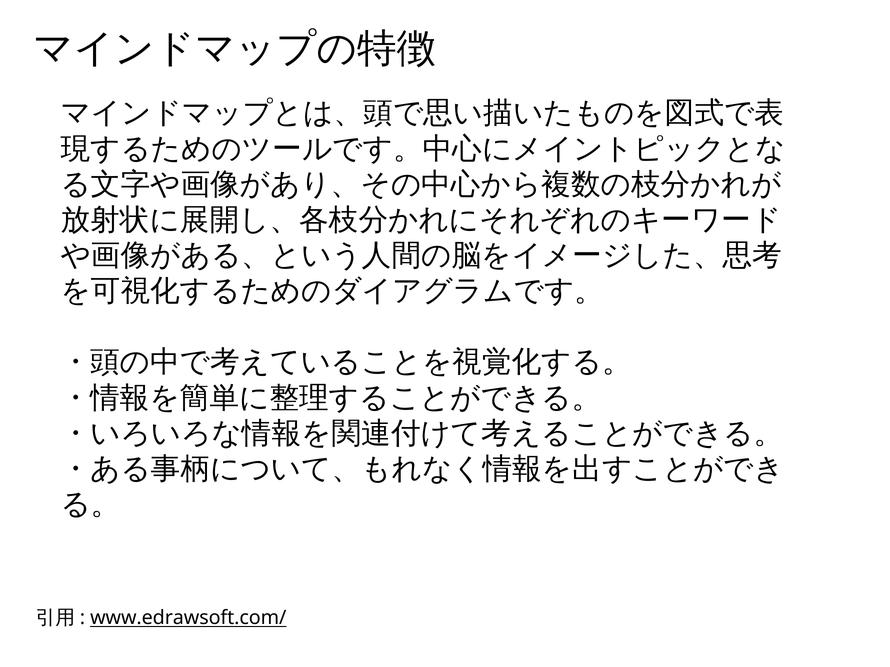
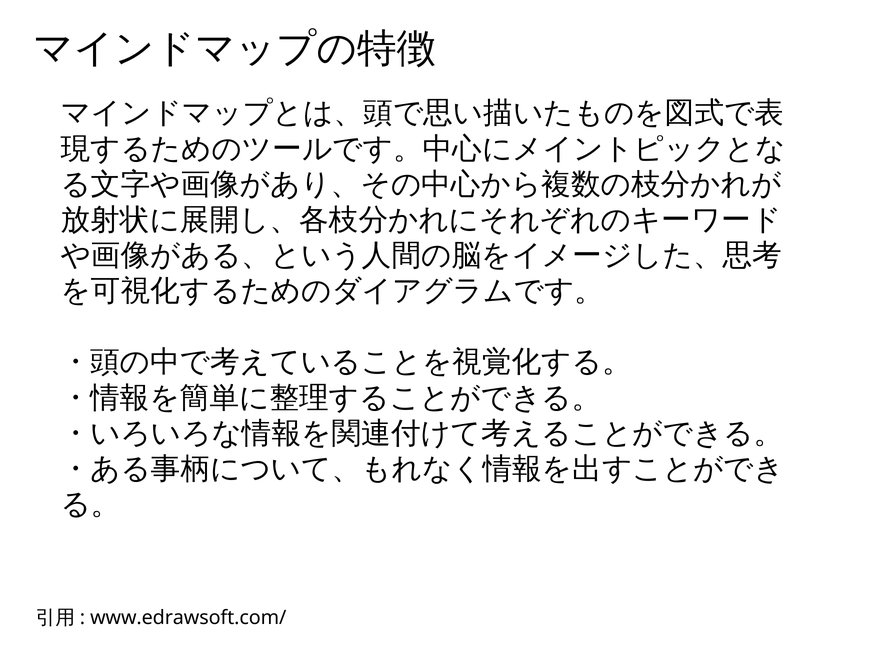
www.edrawsoft.com/ underline: present -> none (188, 618)
